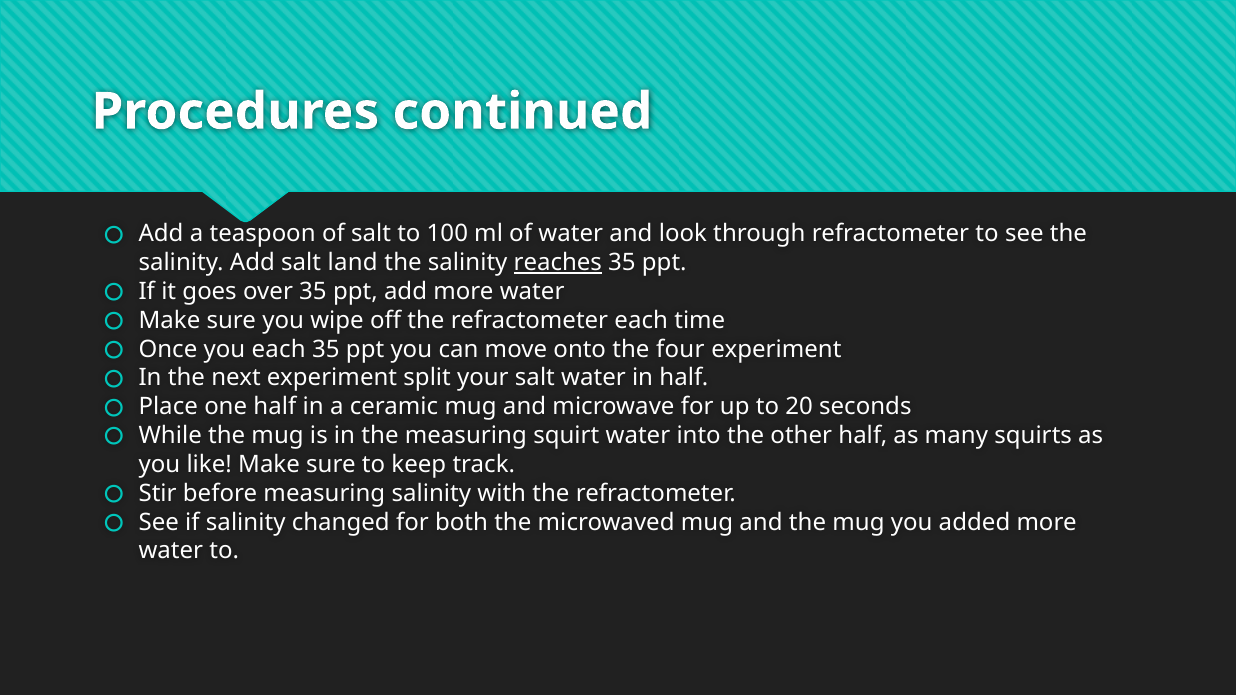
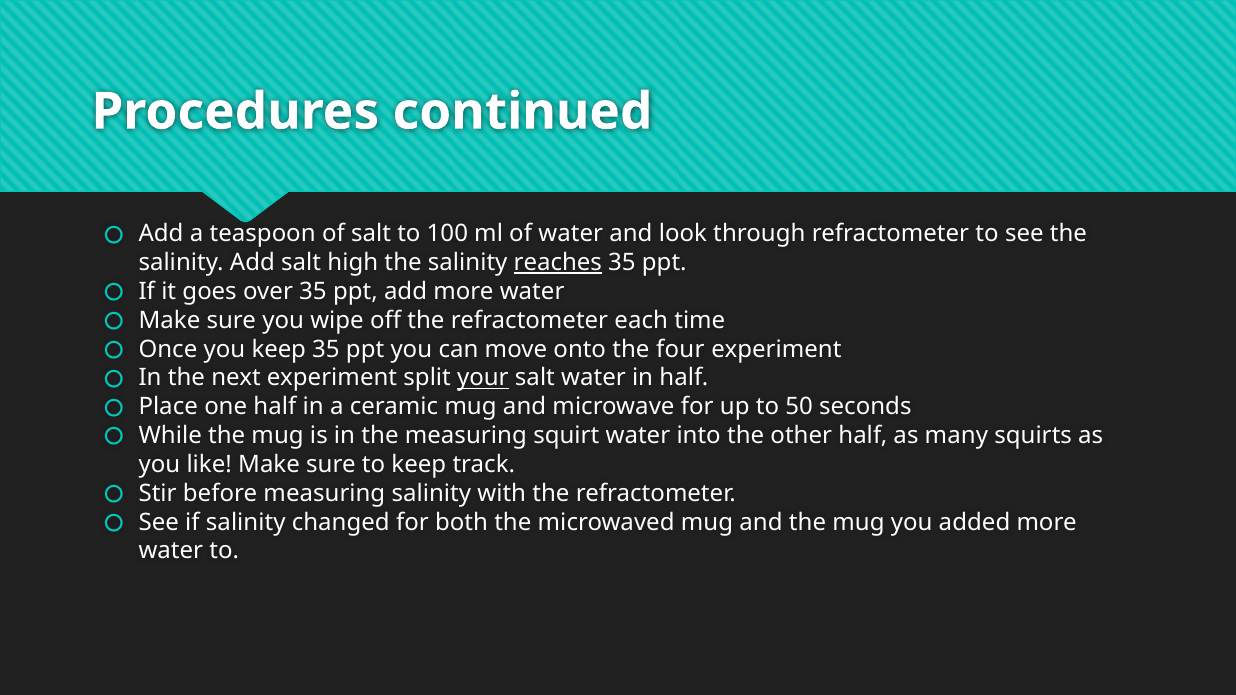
land: land -> high (353, 263)
you each: each -> keep (279, 349)
your underline: none -> present (483, 378)
20: 20 -> 50 (799, 407)
